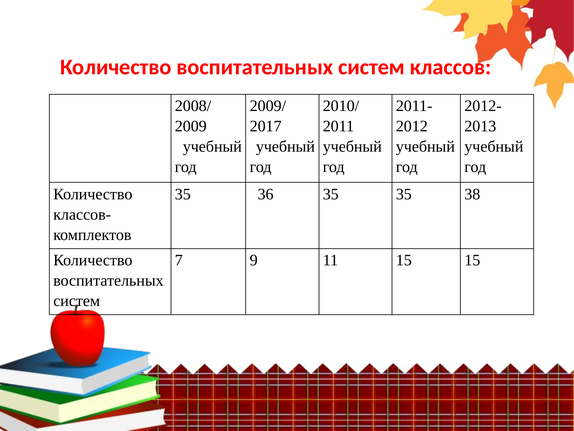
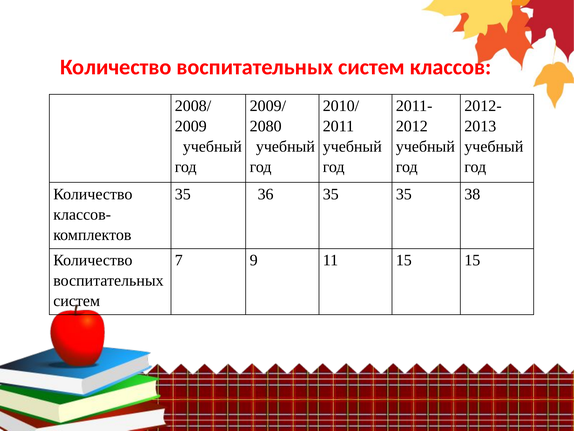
2017: 2017 -> 2080 (266, 126)
